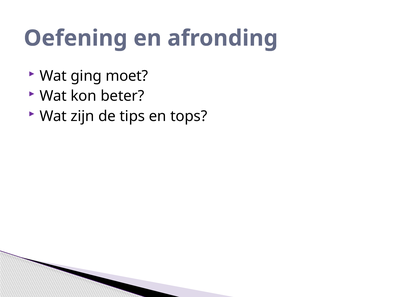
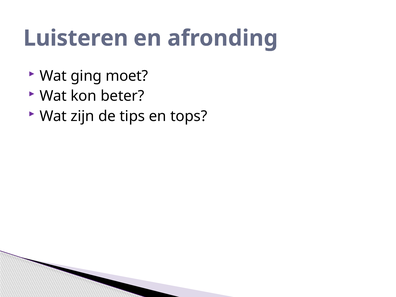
Oefening: Oefening -> Luisteren (76, 38)
